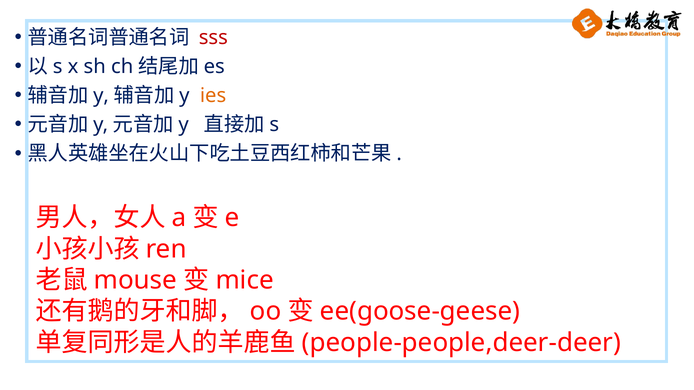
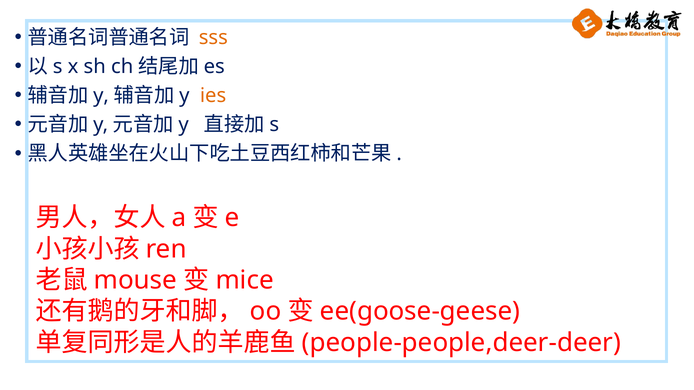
sss colour: red -> orange (213, 37)
